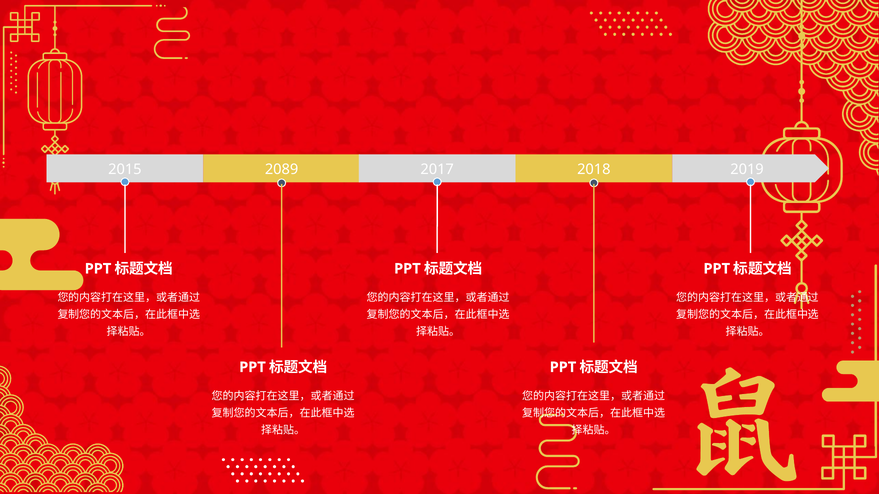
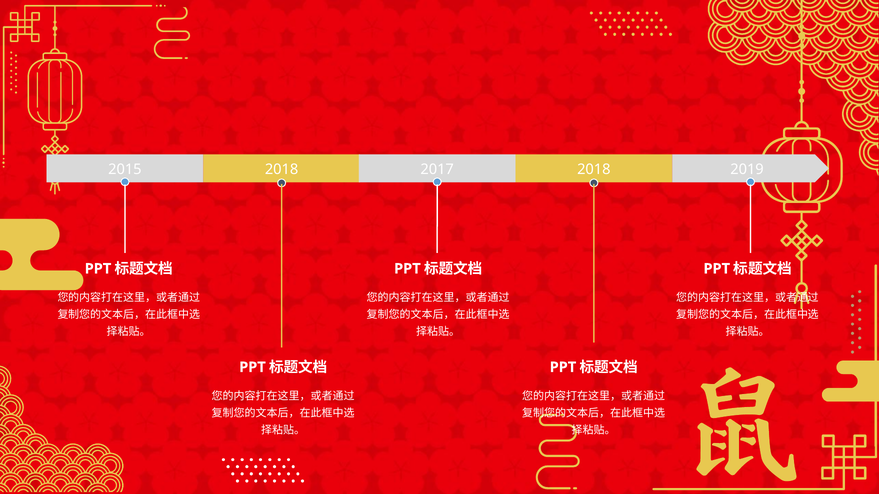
2015 2089: 2089 -> 2018 (282, 170)
